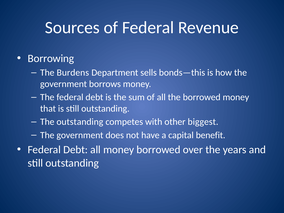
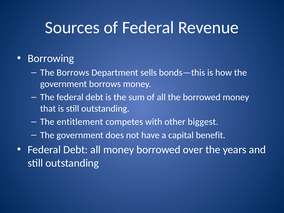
The Burdens: Burdens -> Borrows (73, 73)
The outstanding: outstanding -> entitlement (80, 122)
